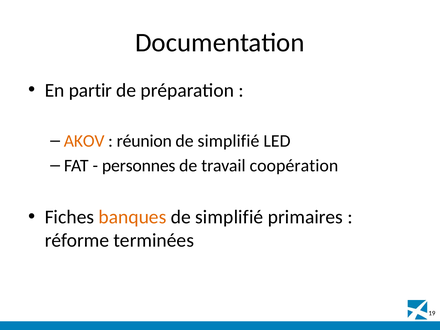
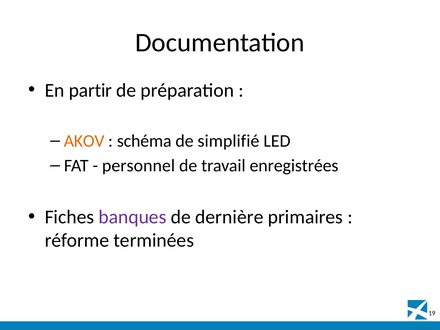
réunion: réunion -> schéma (144, 141)
personnes: personnes -> personnel (139, 166)
coopération: coopération -> enregistrées (294, 166)
banques colour: orange -> purple (132, 217)
simplifié: simplifié -> dernière (229, 217)
